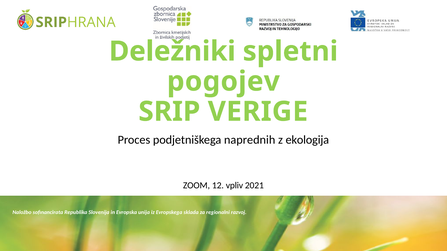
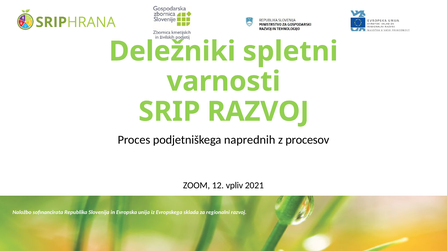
pogojev: pogojev -> varnosti (224, 82)
SRIP VERIGE: VERIGE -> RAZVOJ (258, 112)
ekologija: ekologija -> procesov (307, 140)
